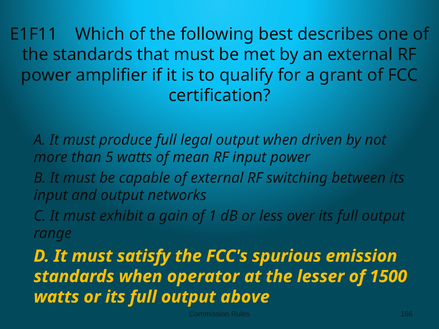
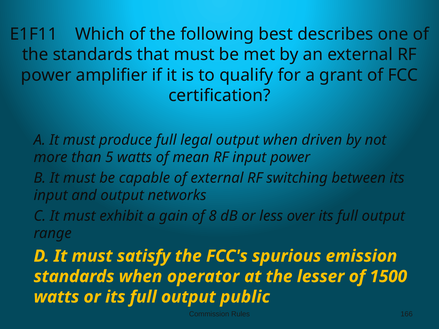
1: 1 -> 8 (213, 216)
above: above -> public (245, 297)
